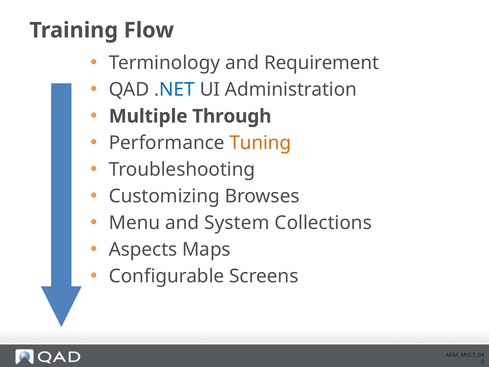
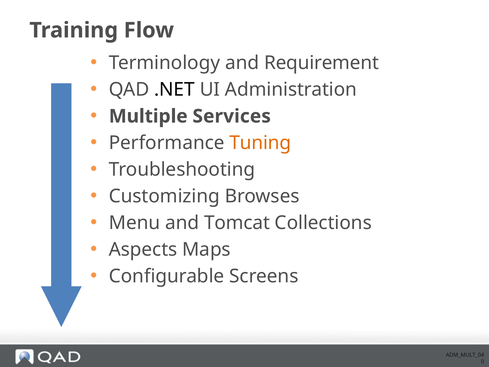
.NET colour: blue -> black (174, 90)
Through: Through -> Services (232, 116)
System: System -> Tomcat (237, 223)
